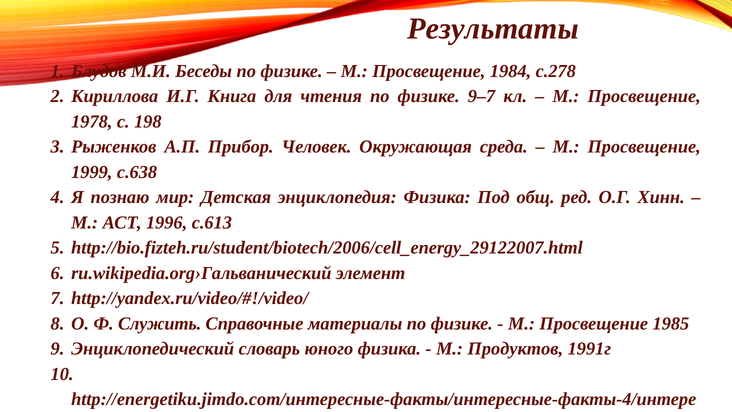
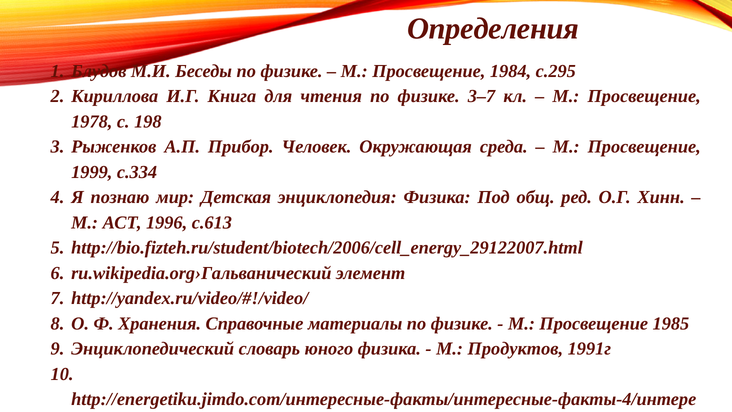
Результаты: Результаты -> Определения (493, 29)
с.278: с.278 -> с.295 (556, 71)
9–7: 9–7 -> 3–7 (481, 96)
с.638: с.638 -> с.334 (137, 172)
Служить: Служить -> Хранения (160, 323)
